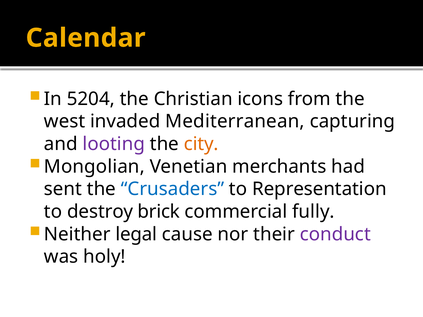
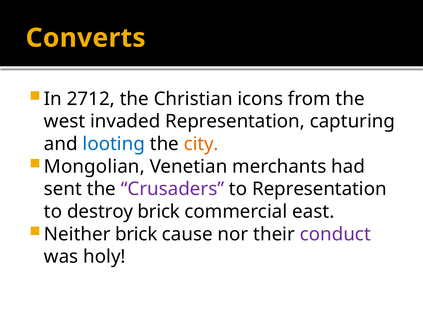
Calendar: Calendar -> Converts (86, 38)
5204: 5204 -> 2712 (91, 99)
invaded Mediterranean: Mediterranean -> Representation (235, 122)
looting colour: purple -> blue (114, 144)
Crusaders colour: blue -> purple (172, 189)
fully: fully -> east (313, 212)
Neither legal: legal -> brick (136, 234)
